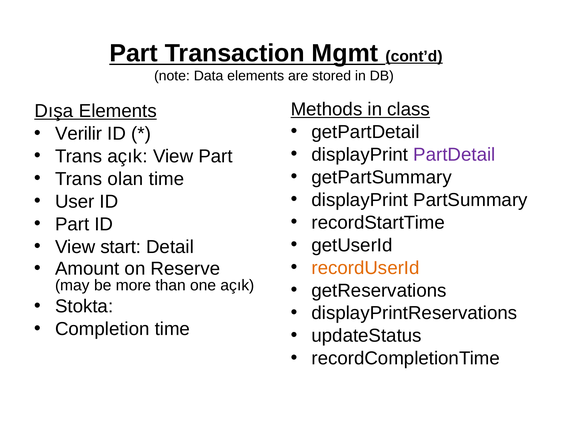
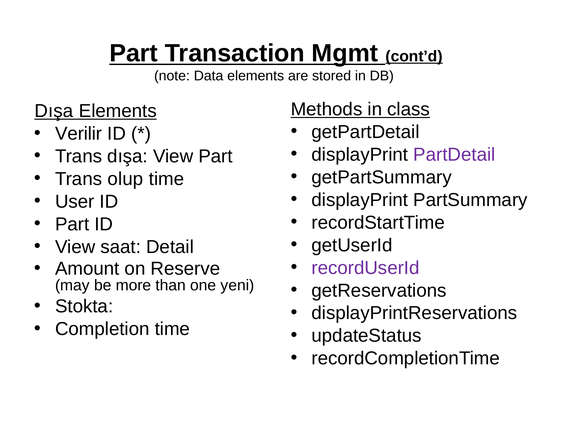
Trans açık: açık -> dışa (128, 156)
olan: olan -> olup (125, 179)
start: start -> saat (121, 247)
recordUserId colour: orange -> purple (366, 268)
one açık: açık -> yeni (237, 285)
